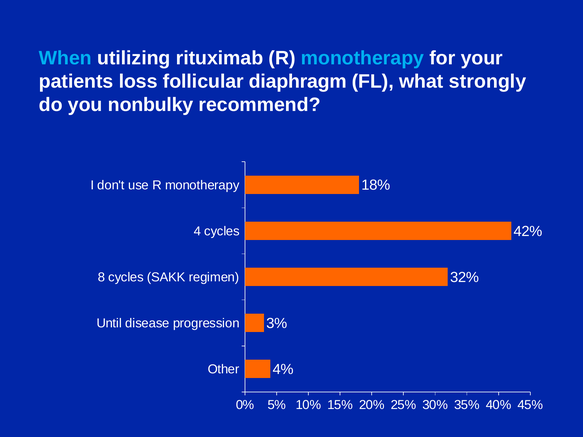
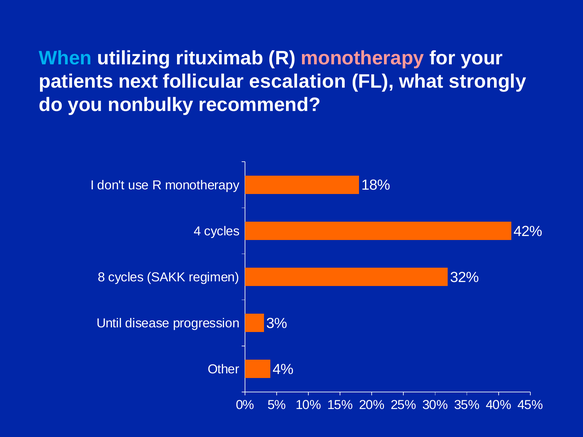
monotherapy colour: light blue -> pink (363, 58)
loss: loss -> next (138, 82)
diaphragm: diaphragm -> escalation (298, 82)
